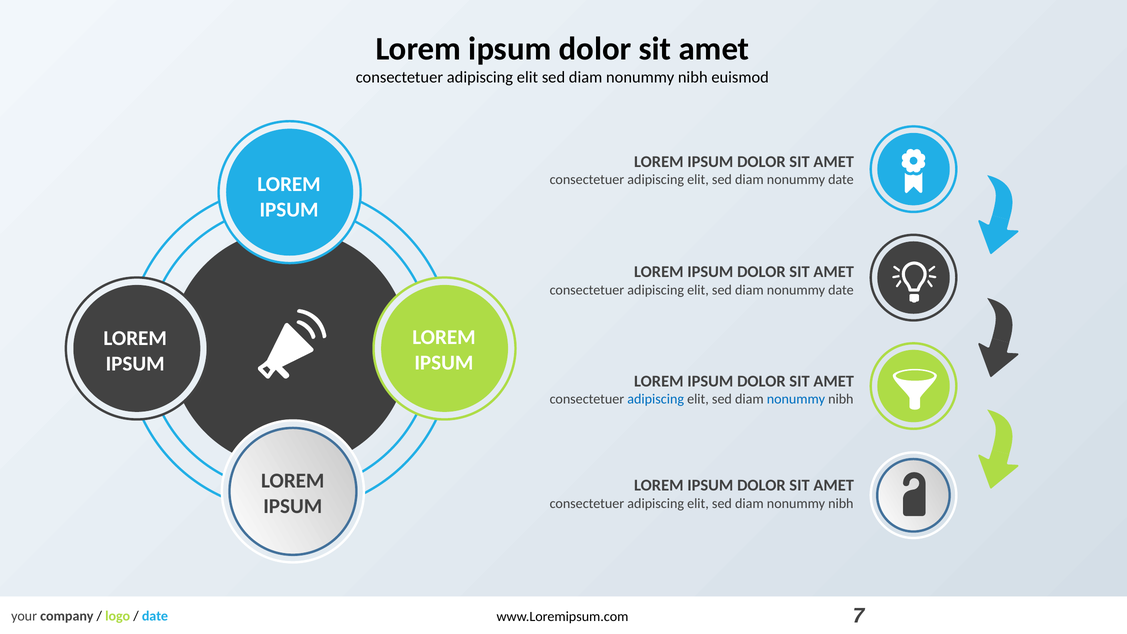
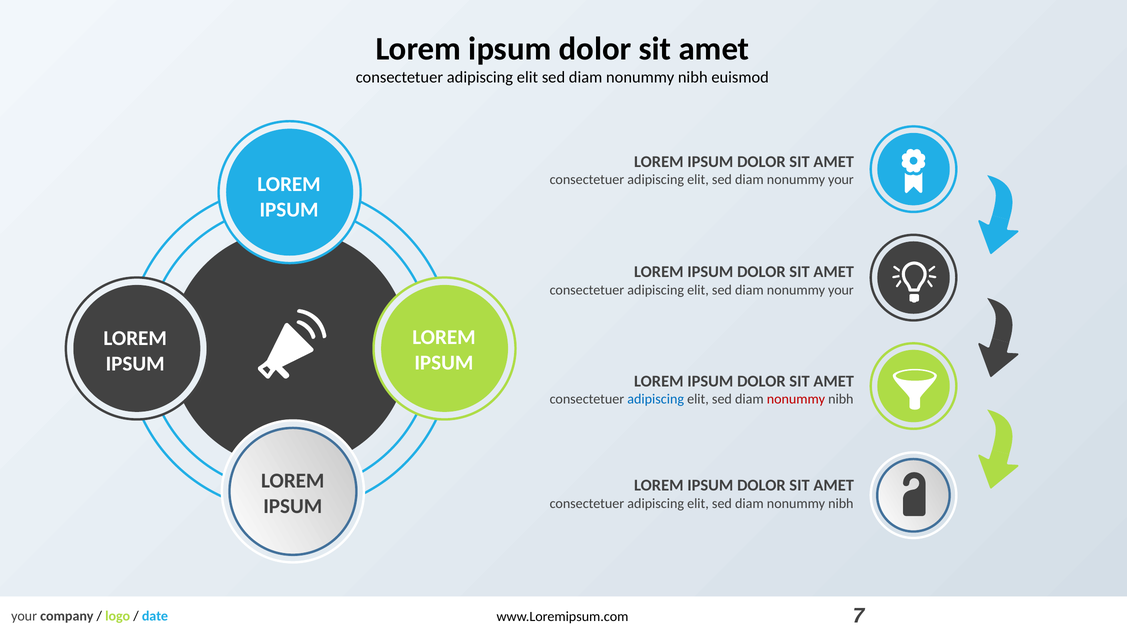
date: date -> your (841, 180)
date: date -> your (841, 290)
nonummy colour: blue -> red (796, 399)
